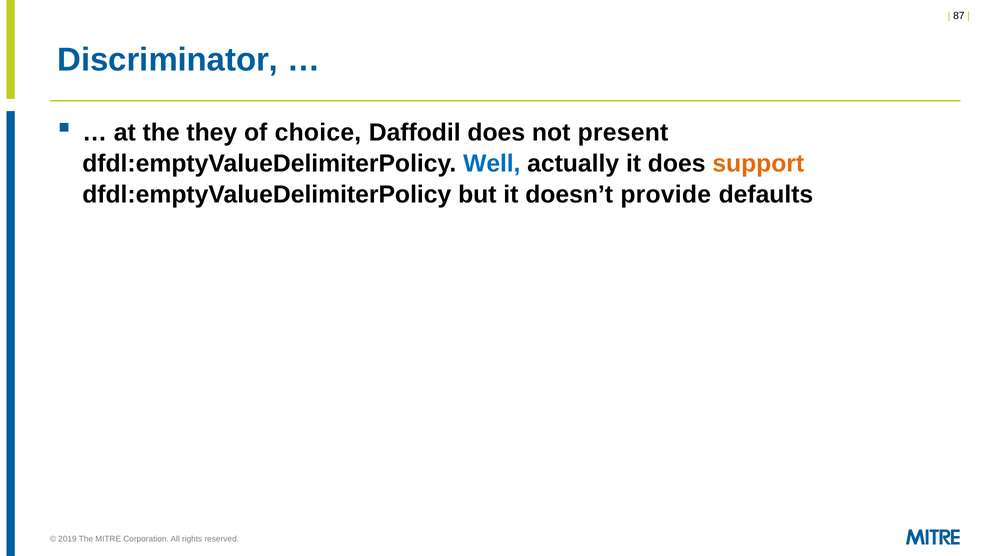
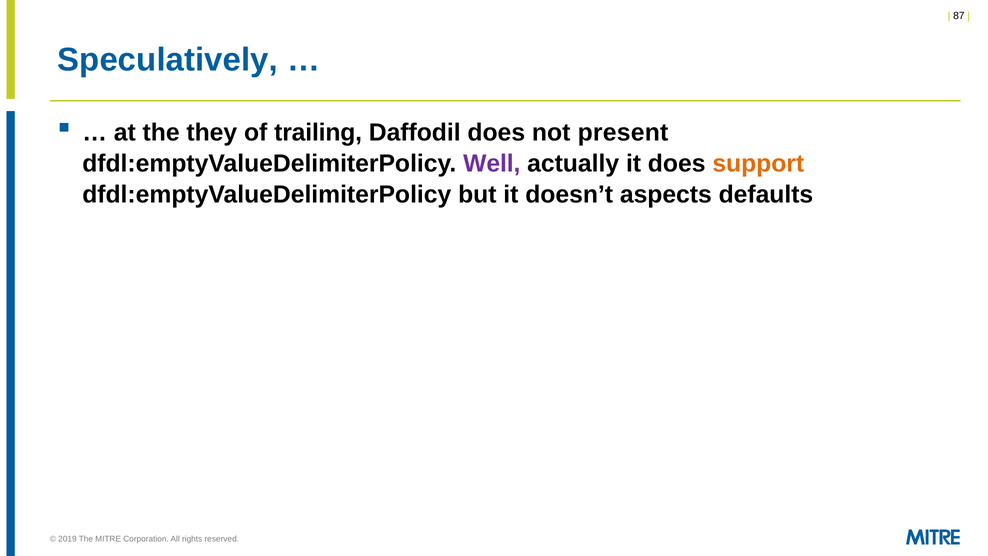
Discriminator: Discriminator -> Speculatively (168, 60)
choice: choice -> trailing (318, 133)
Well colour: blue -> purple (492, 164)
provide: provide -> aspects (666, 194)
